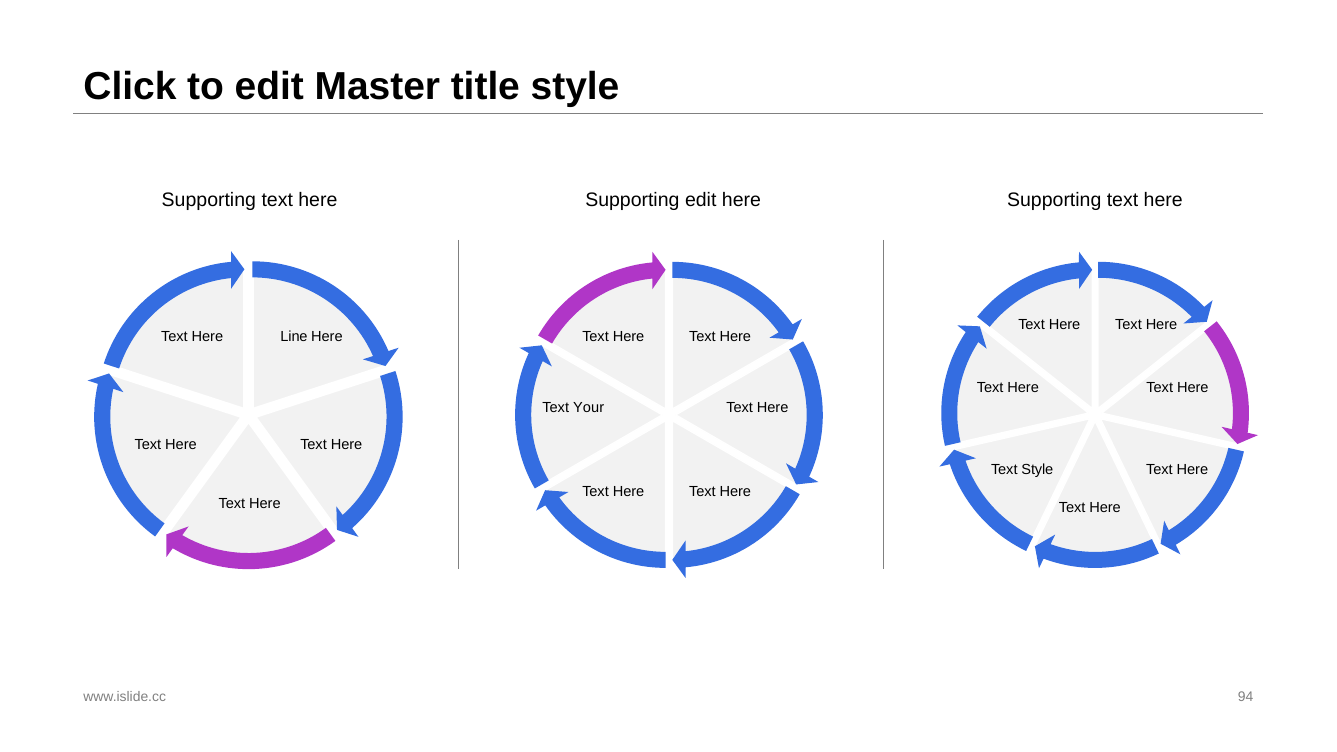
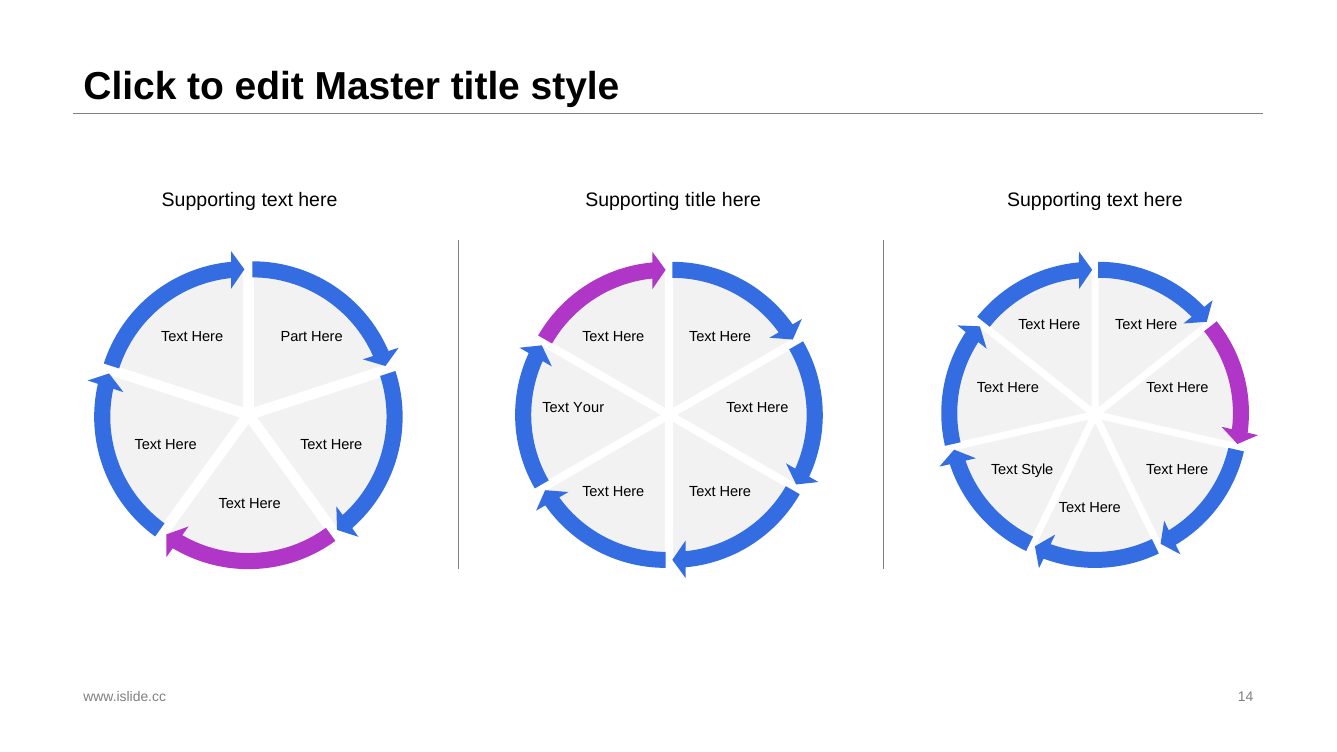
Supporting edit: edit -> title (701, 200)
Line: Line -> Part (294, 337)
94: 94 -> 14 (1246, 697)
